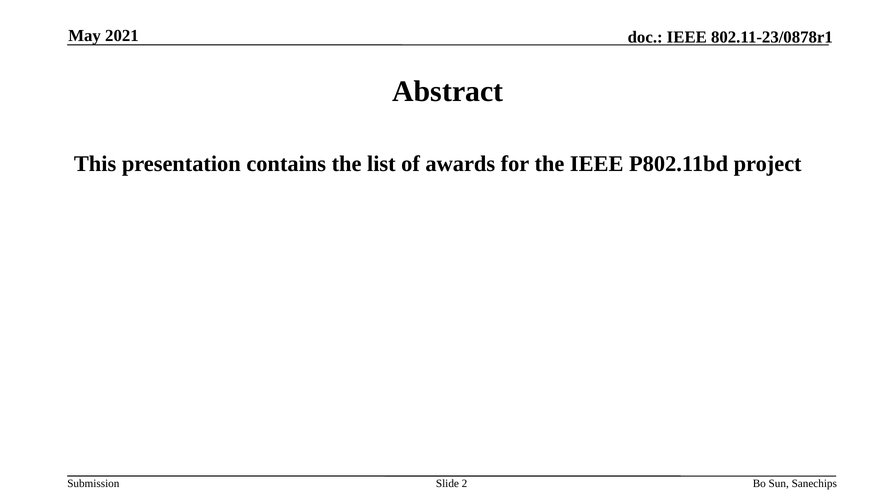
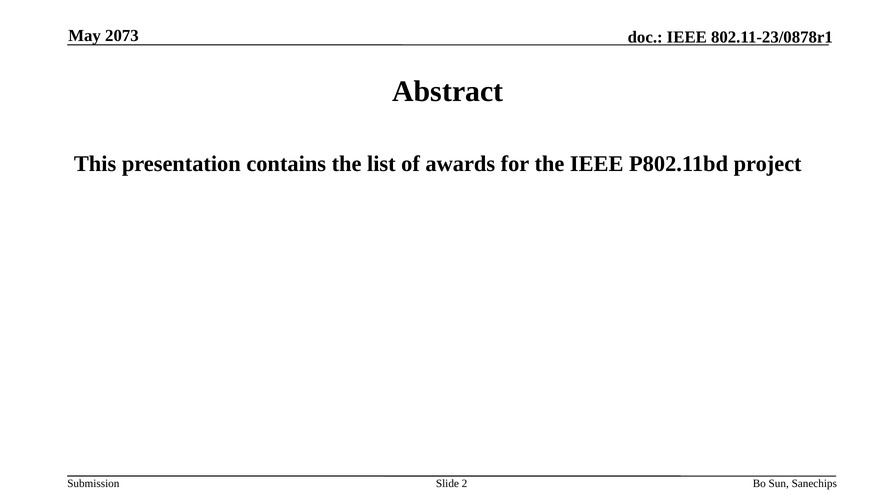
2021: 2021 -> 2073 (122, 36)
